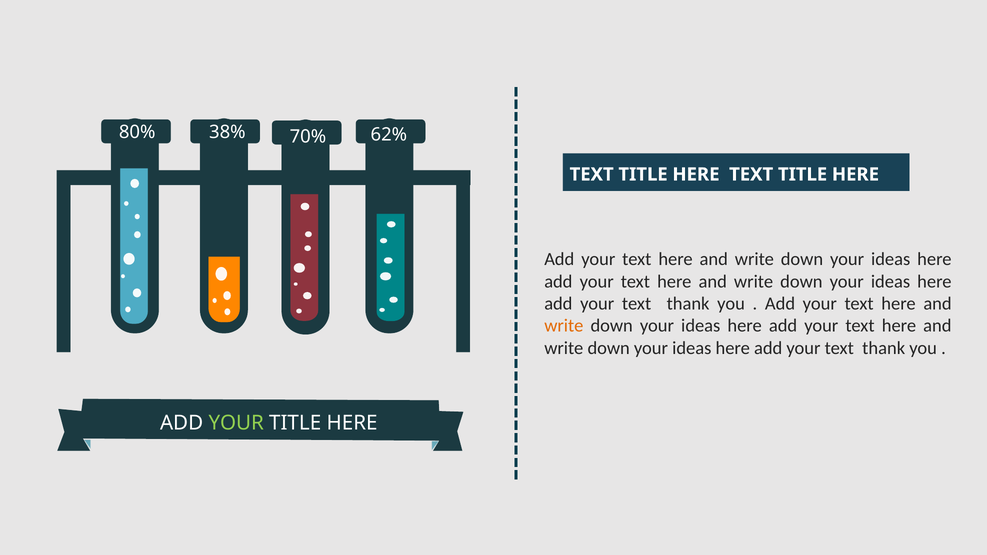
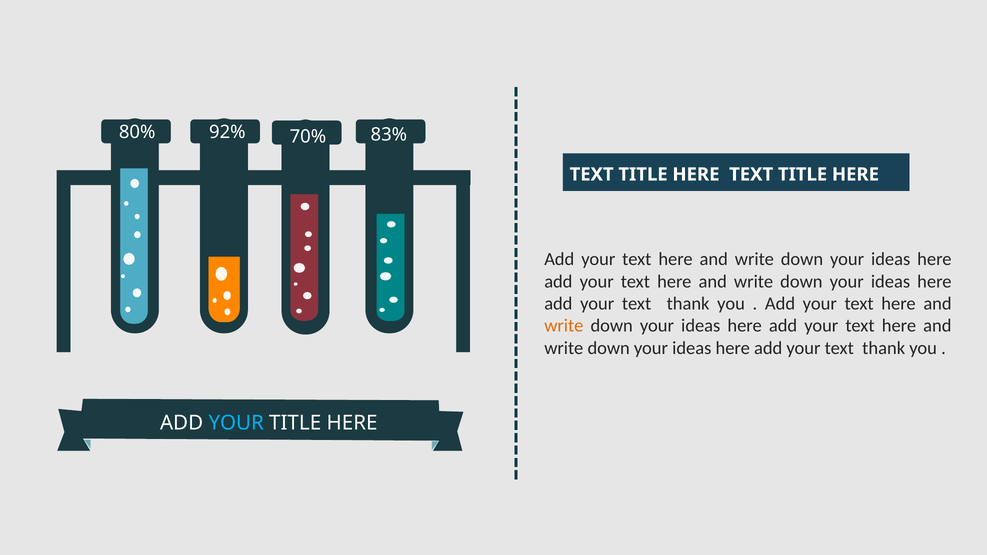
38%: 38% -> 92% (227, 132)
62%: 62% -> 83% (389, 135)
YOUR colour: light green -> light blue (236, 423)
